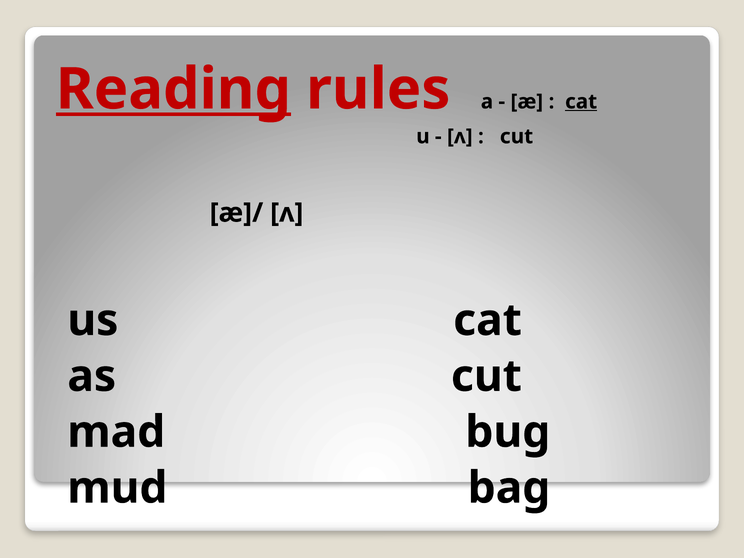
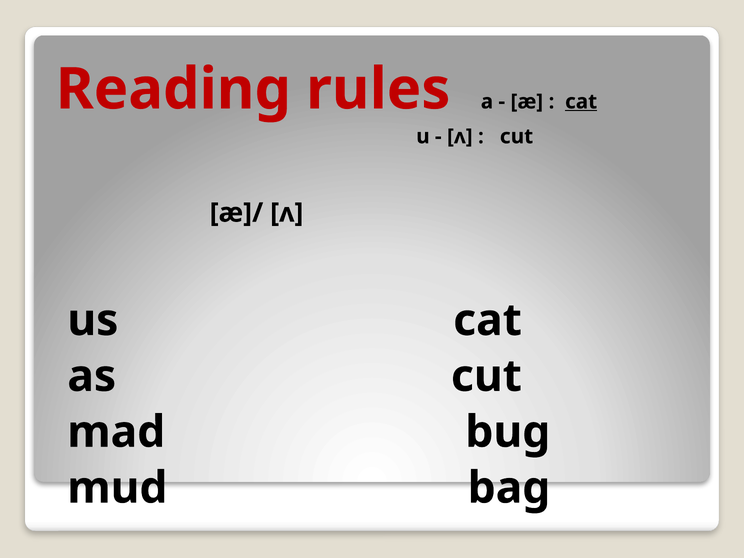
Reading underline: present -> none (173, 89)
